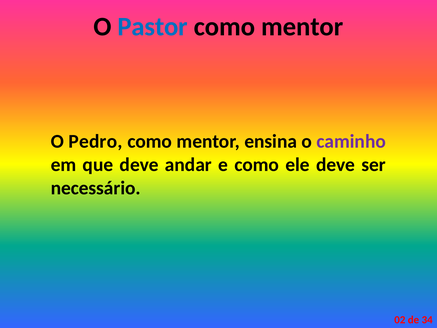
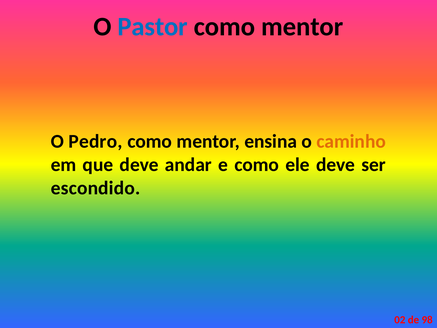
caminho colour: purple -> orange (351, 141)
necessário: necessário -> escondido (96, 188)
34: 34 -> 98 (427, 320)
